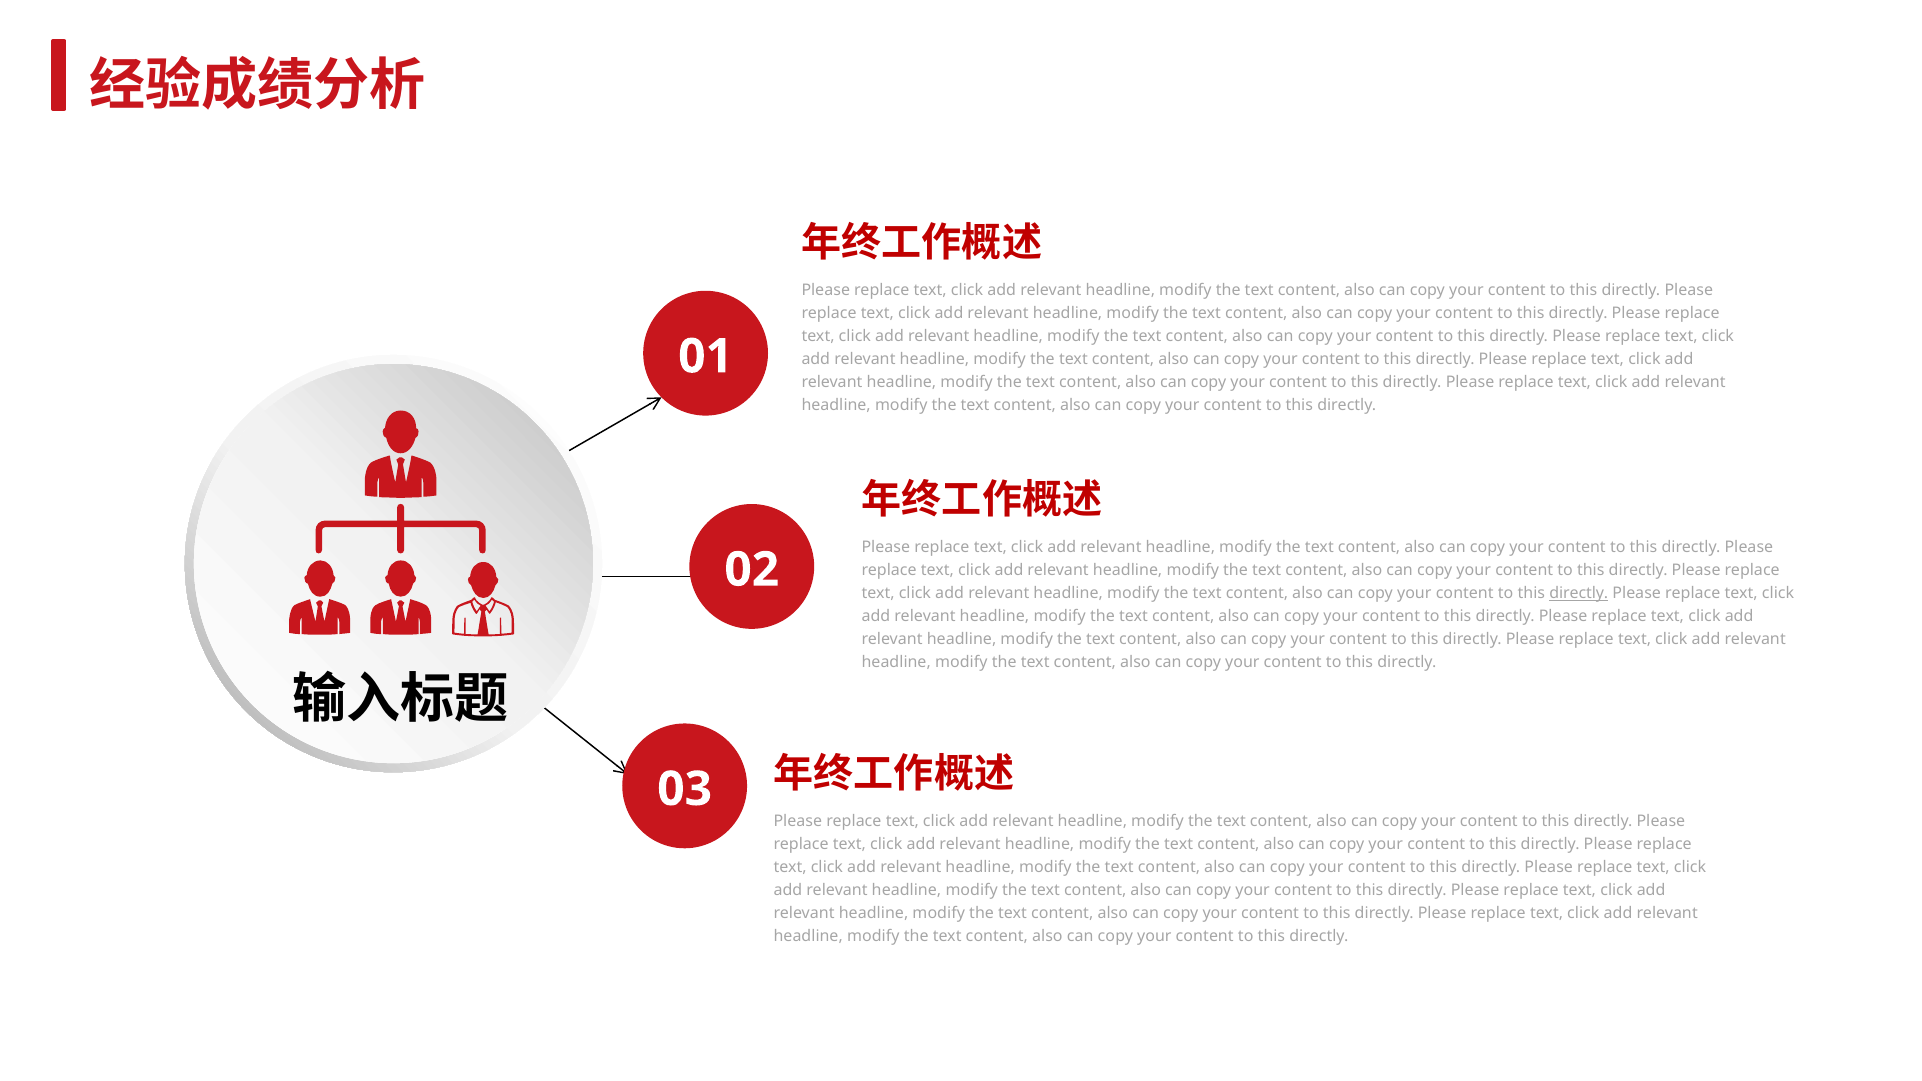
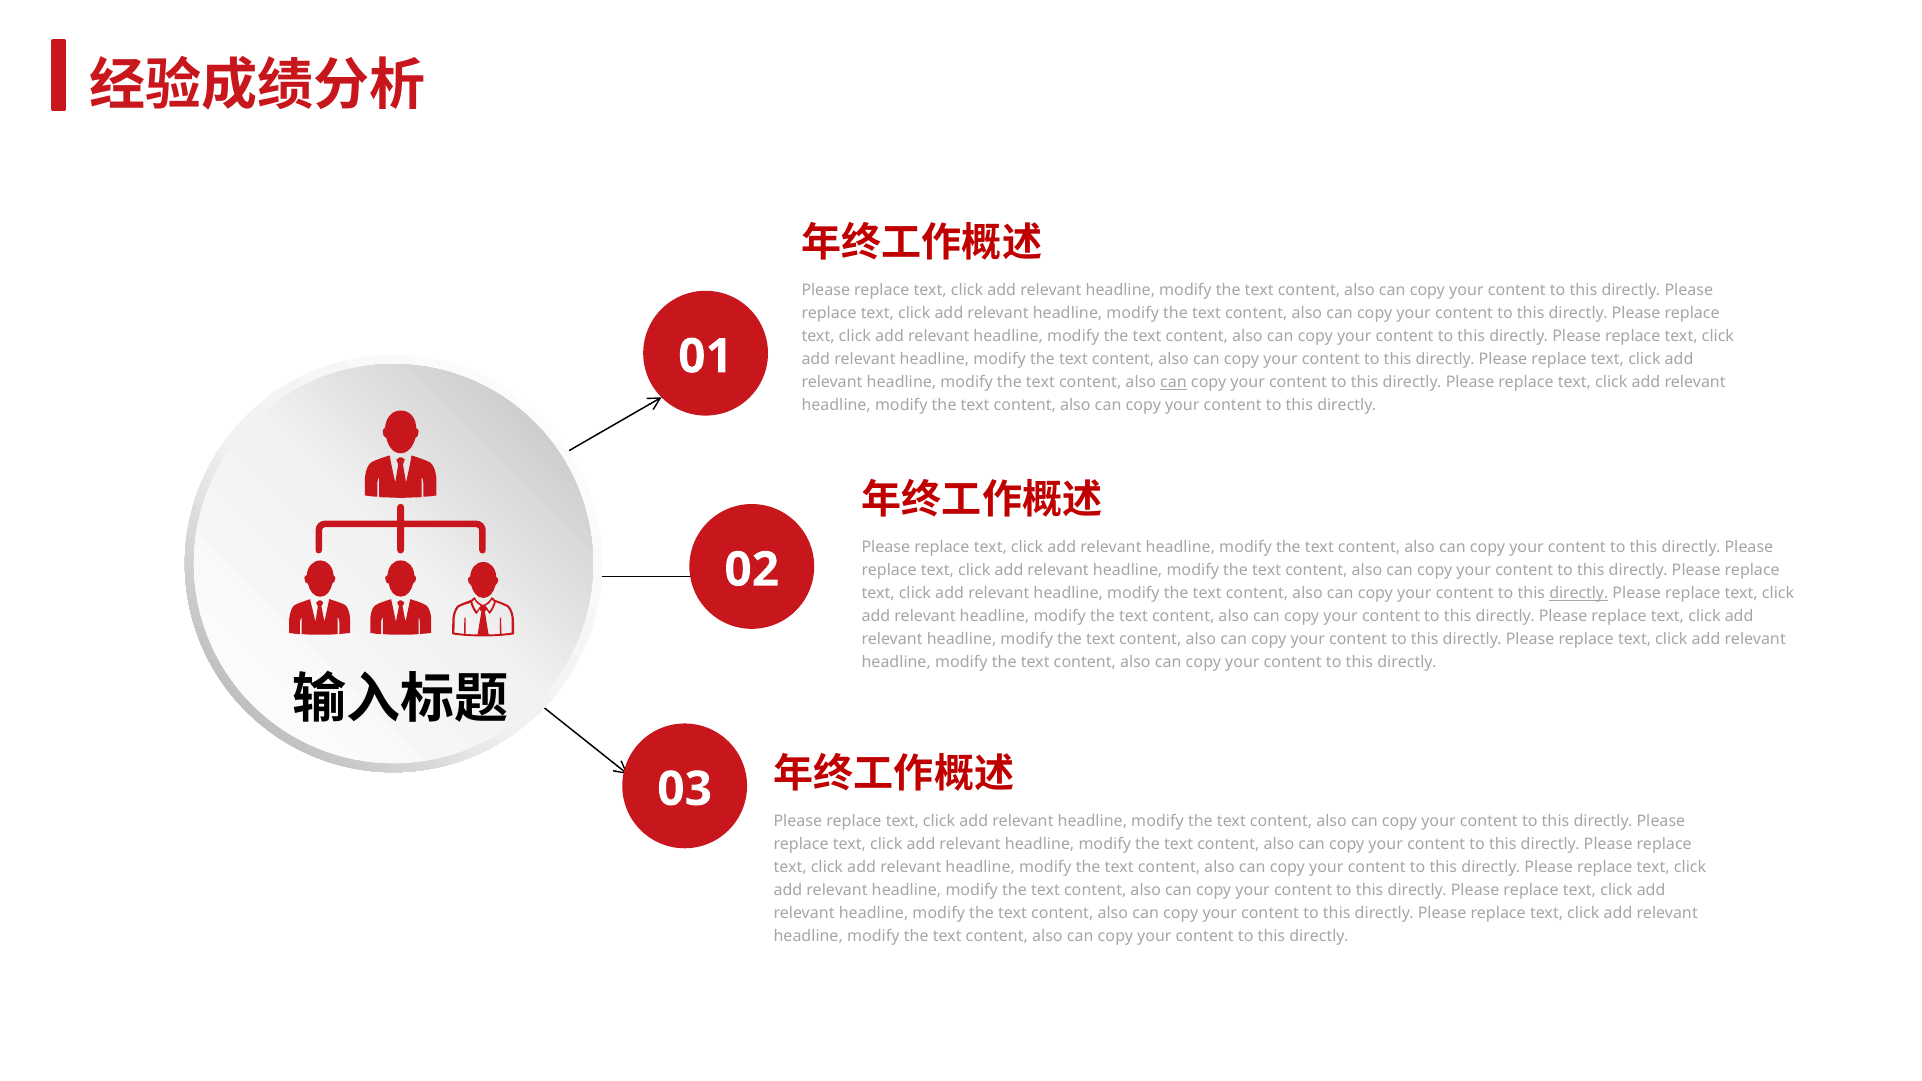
can underline: none -> present (1174, 382)
